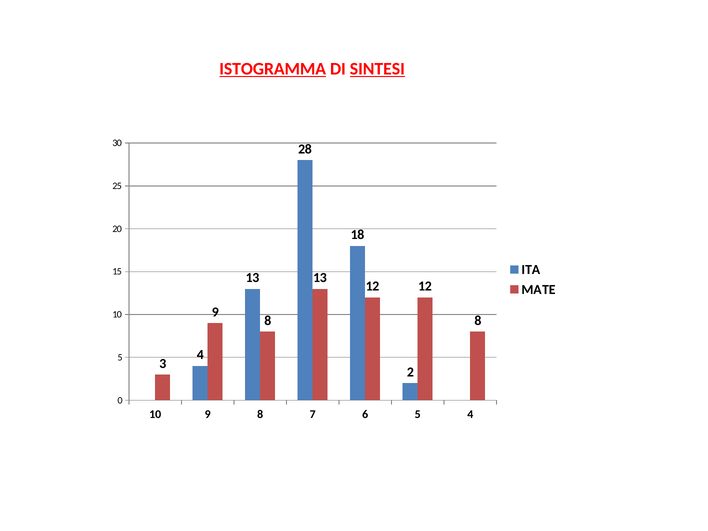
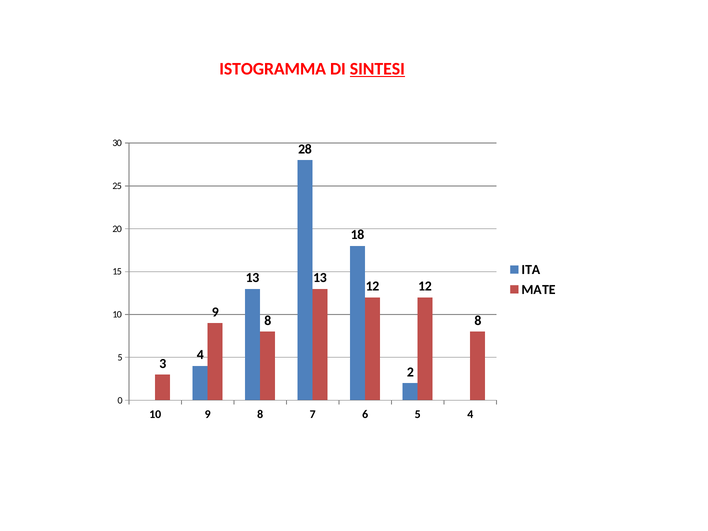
ISTOGRAMMA underline: present -> none (273, 69)
